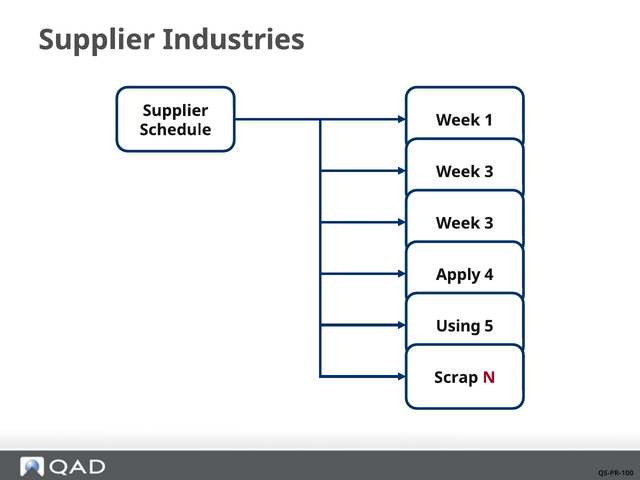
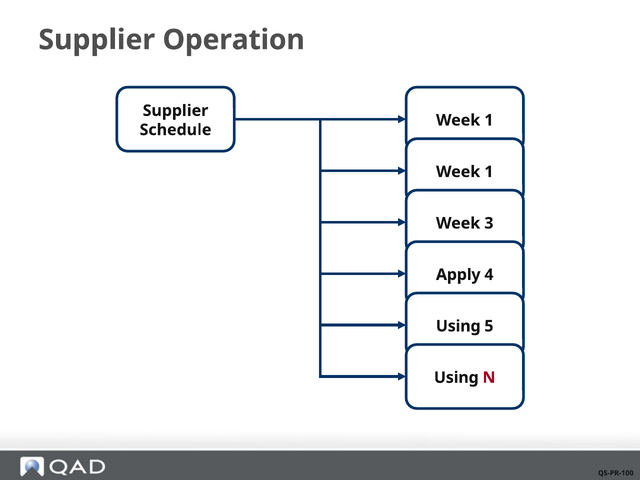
Industries: Industries -> Operation (234, 40)
3: 3 -> 1 (489, 172)
Scrap: Scrap -> Using (456, 378)
